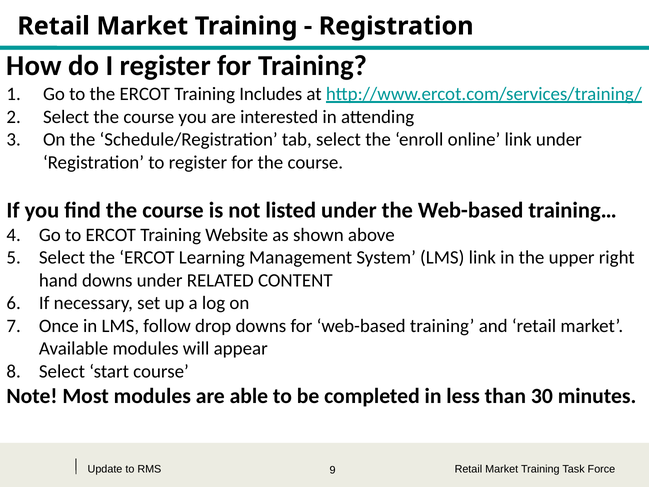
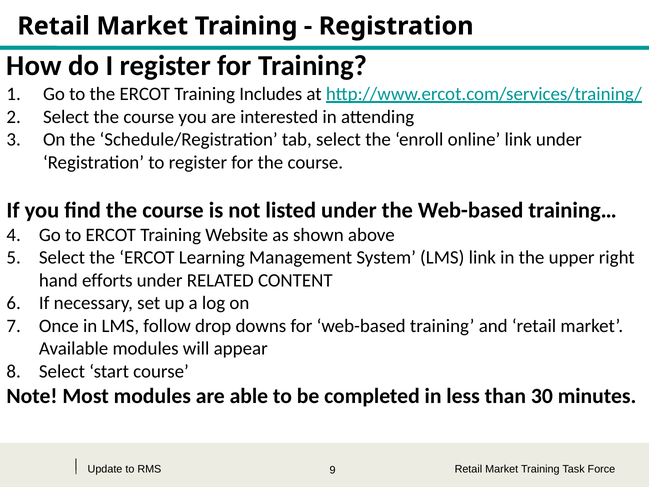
hand downs: downs -> efforts (107, 280)
